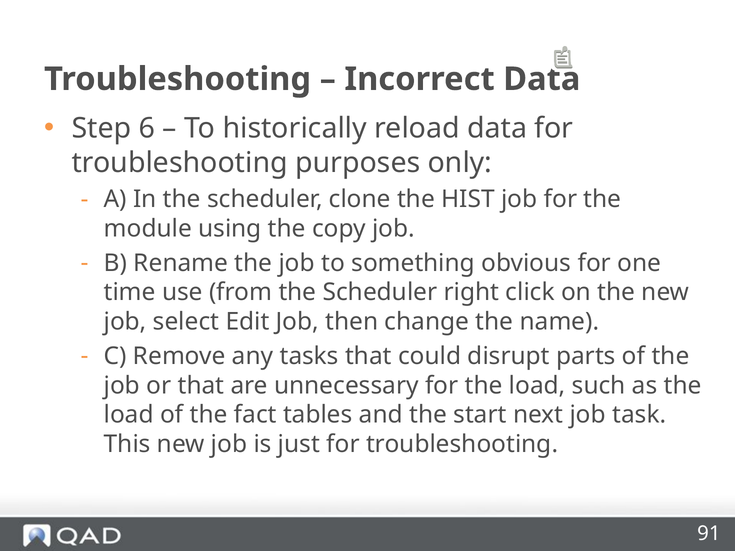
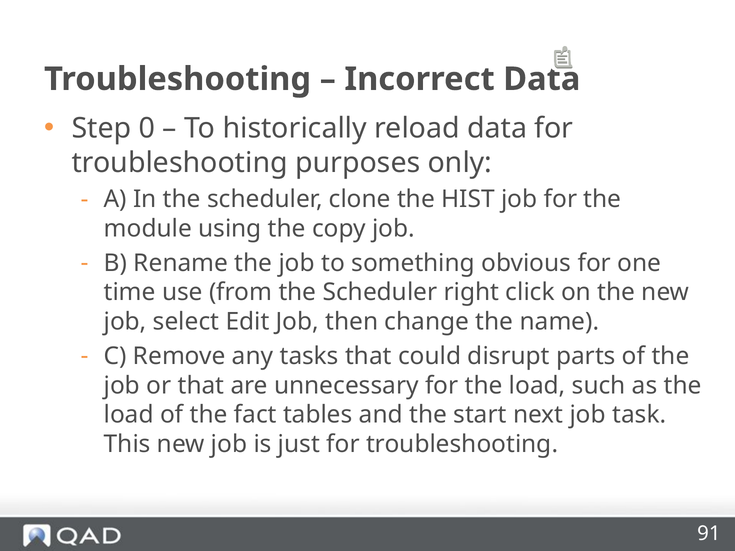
6: 6 -> 0 (147, 129)
